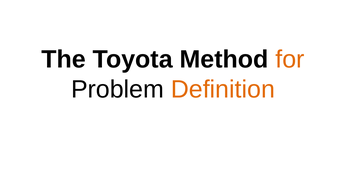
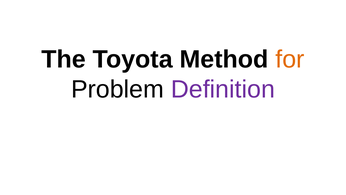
Definition colour: orange -> purple (223, 89)
